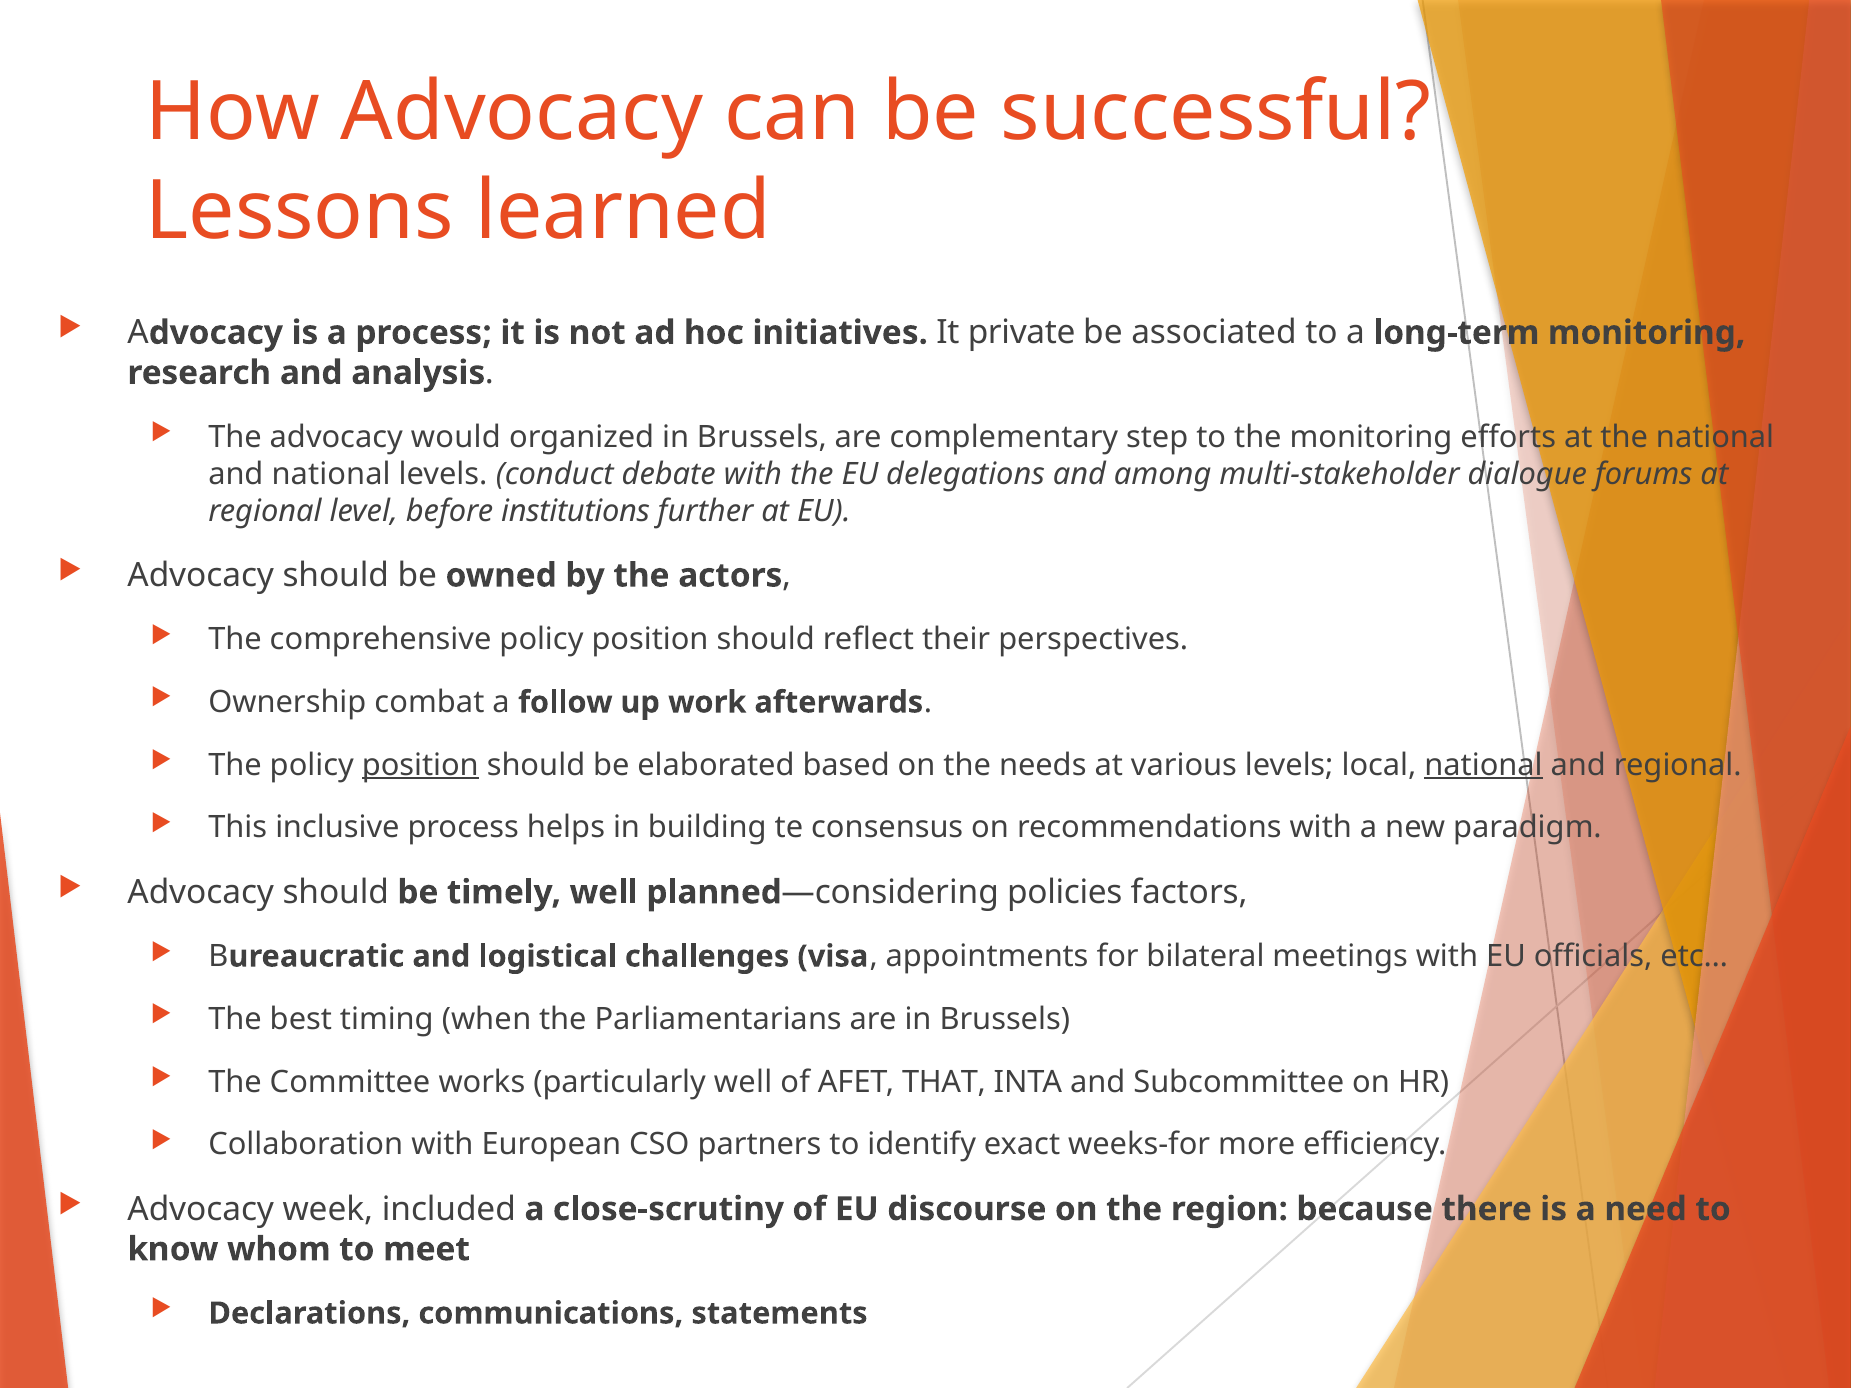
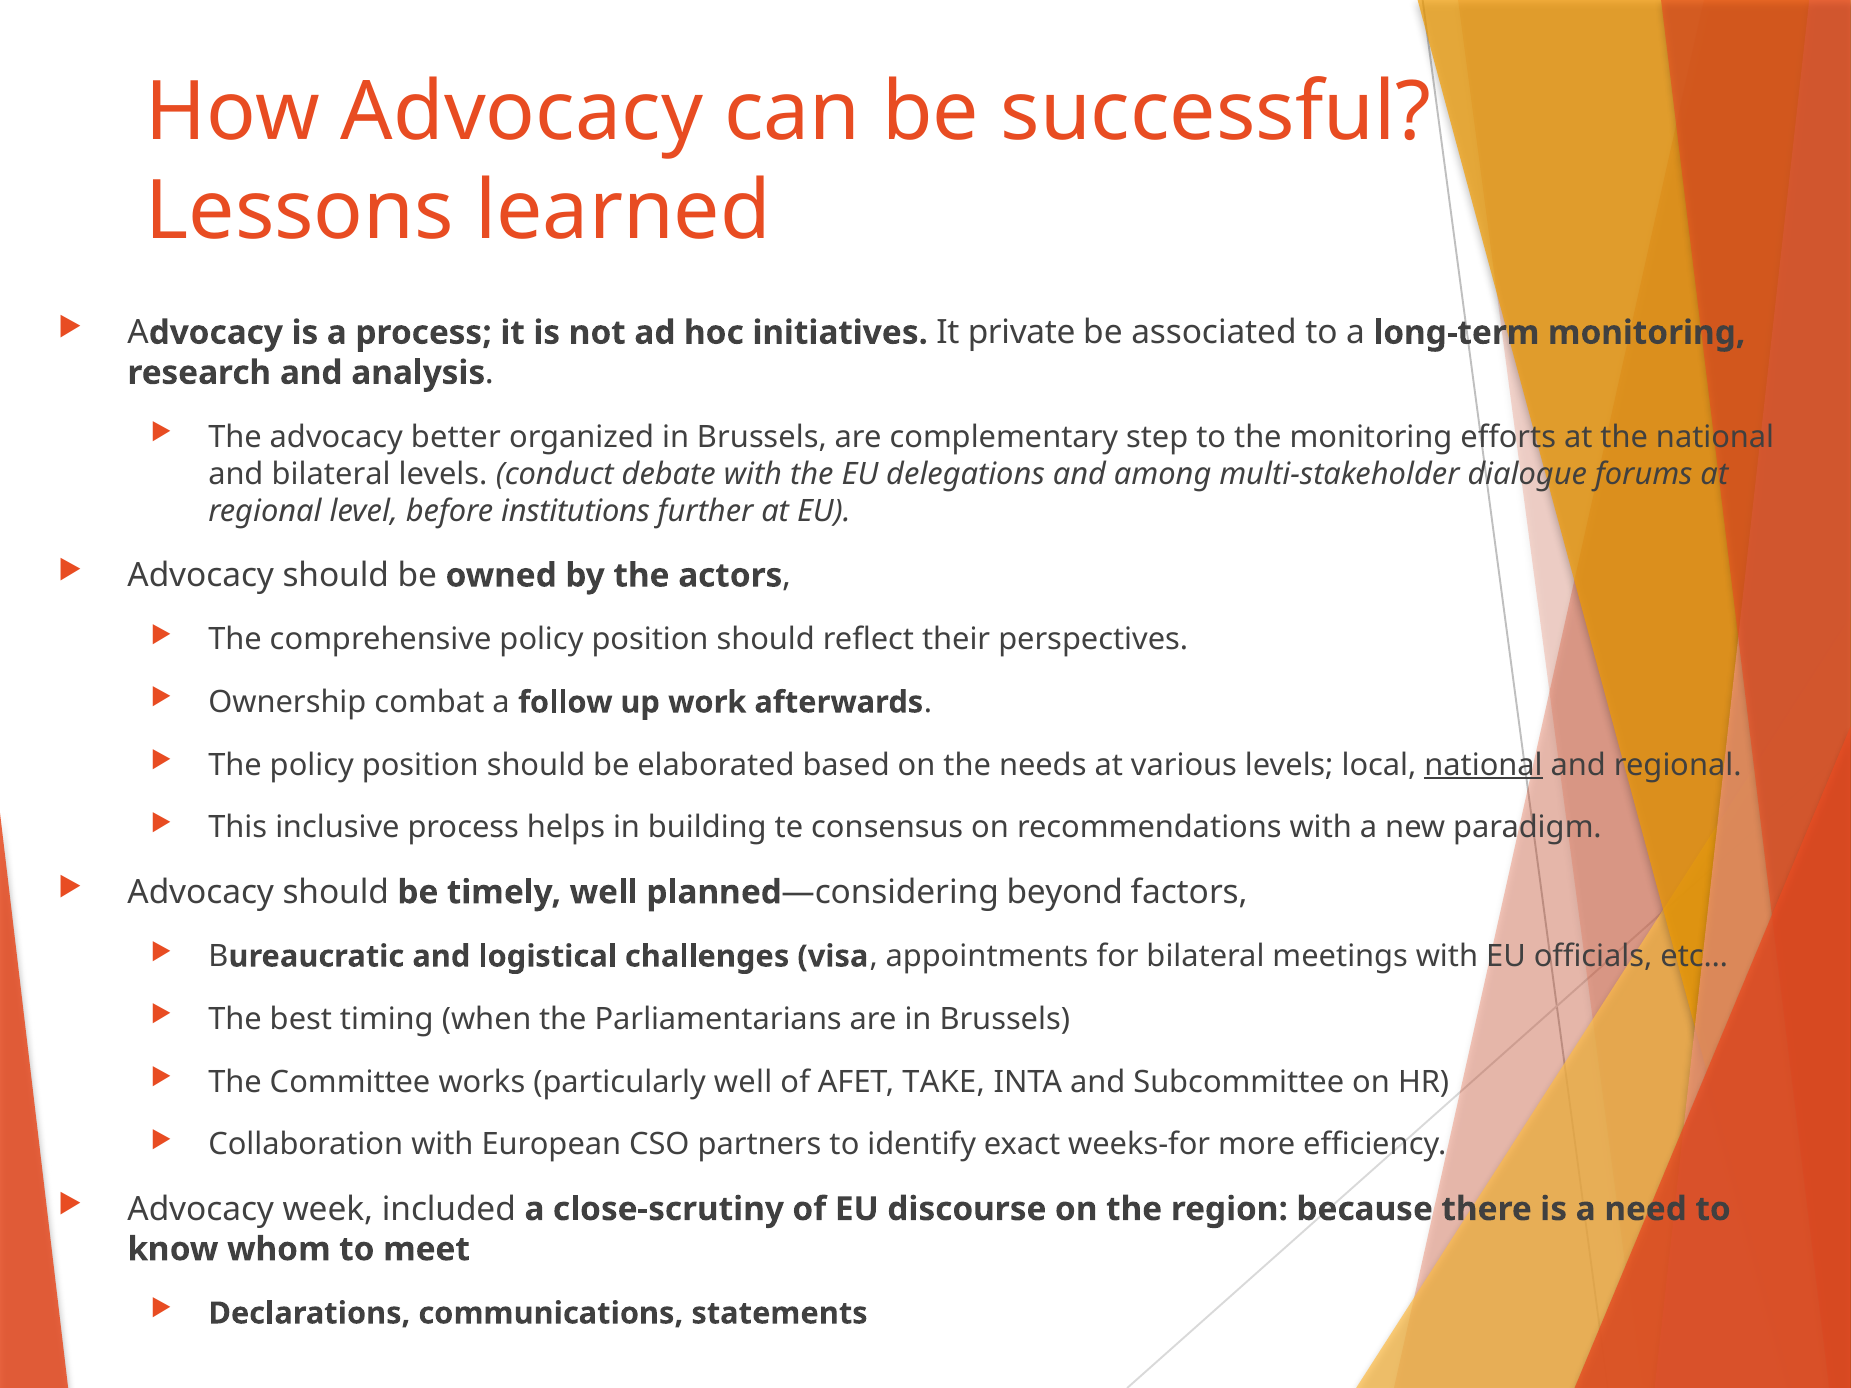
would: would -> better (456, 437)
and national: national -> bilateral (331, 474)
position underline: present -> none (420, 765)
policies: policies -> beyond (1065, 892)
THAT: THAT -> TAKE (944, 1082)
